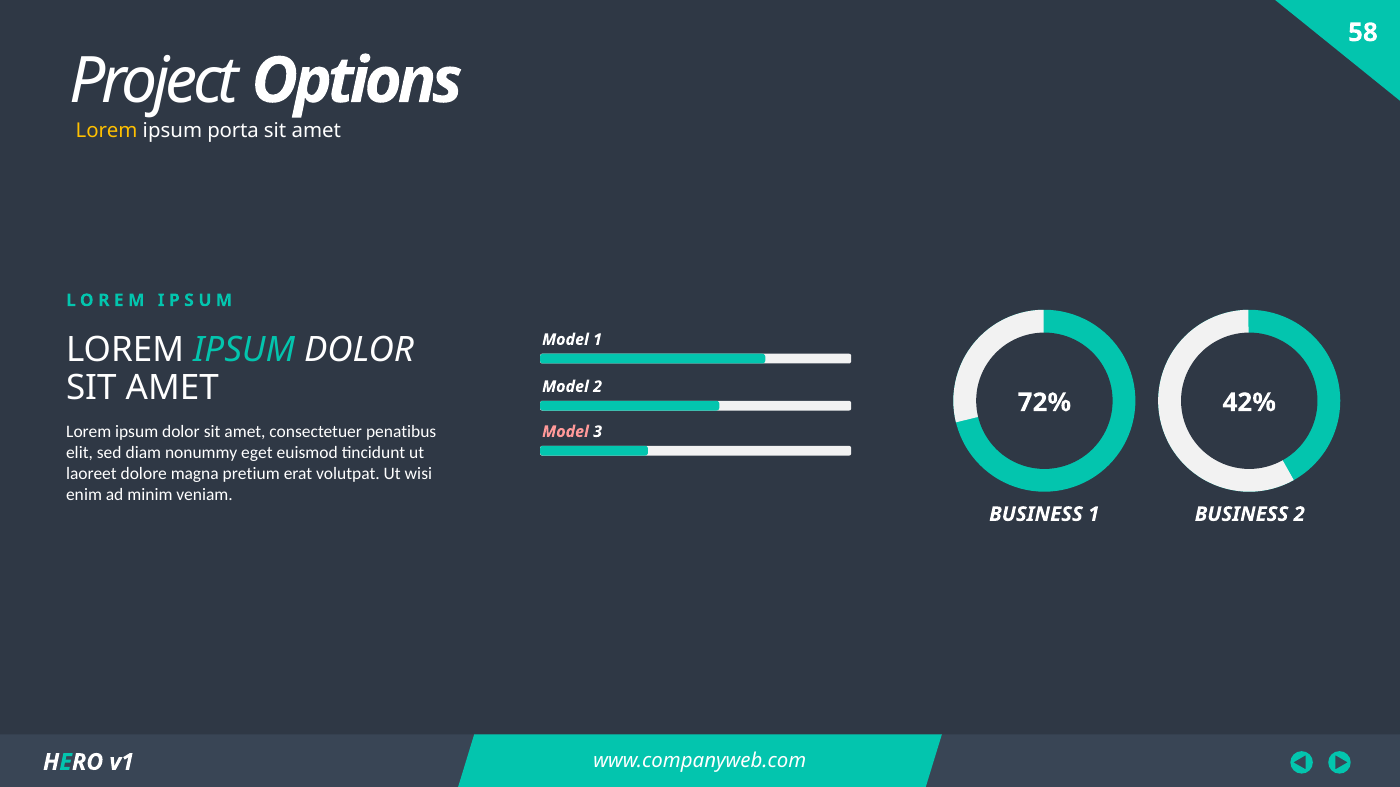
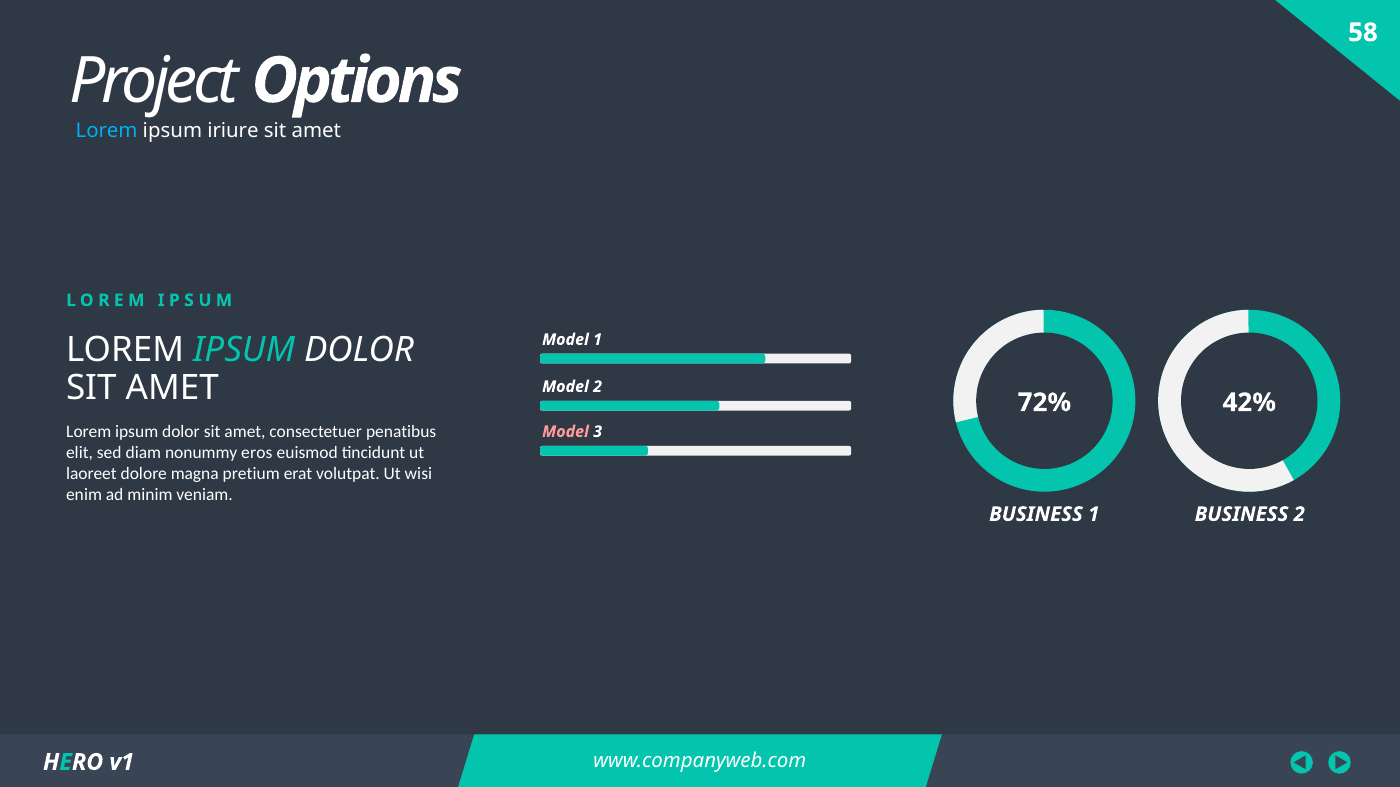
Lorem colour: yellow -> light blue (107, 131)
porta: porta -> iriure (233, 131)
eget: eget -> eros (257, 453)
